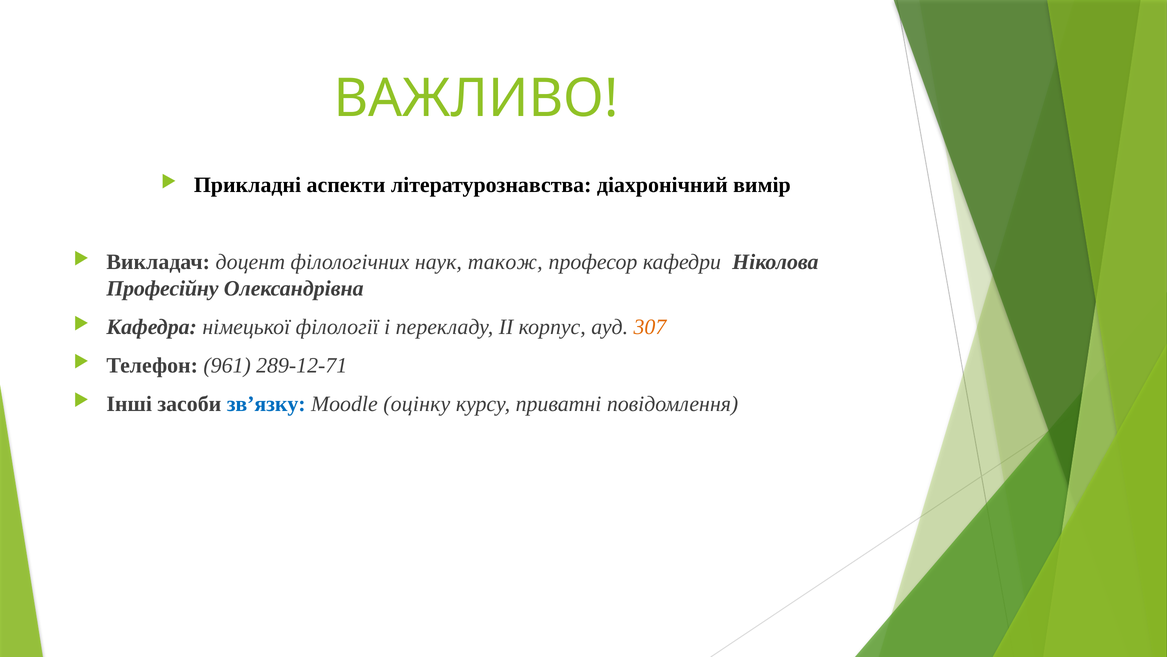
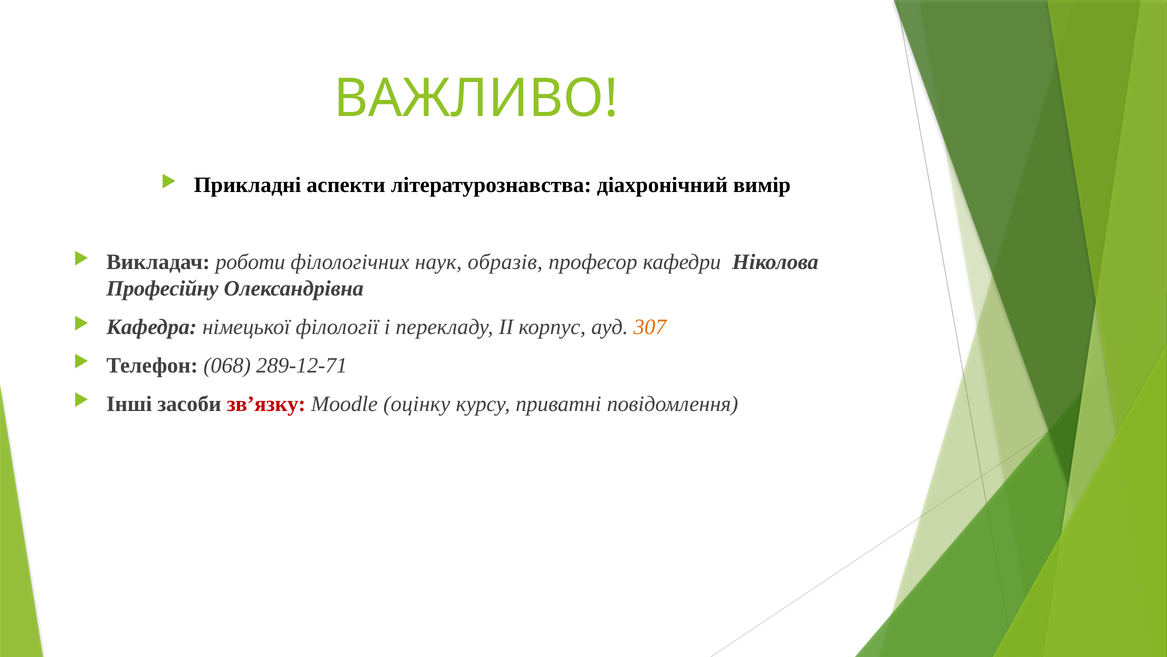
доцент: доцент -> роботи (250, 262)
також: також -> образів (505, 262)
961: 961 -> 068 (227, 365)
зв’язку colour: blue -> red (266, 403)
